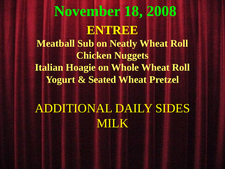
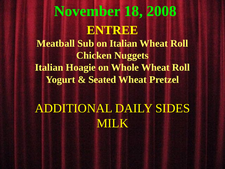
on Neatly: Neatly -> Italian (123, 43)
